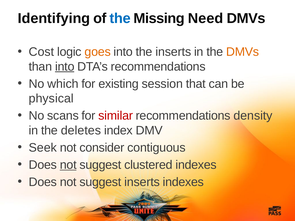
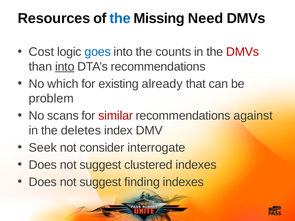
Identifying: Identifying -> Resources (54, 18)
goes colour: orange -> blue (98, 52)
the inserts: inserts -> counts (173, 52)
DMVs colour: orange -> red (243, 52)
session: session -> already (162, 84)
physical: physical -> problem (51, 99)
density: density -> against (253, 116)
contiguous: contiguous -> interrogate (156, 148)
not underline: present -> none (68, 165)
suggest inserts: inserts -> finding (142, 182)
